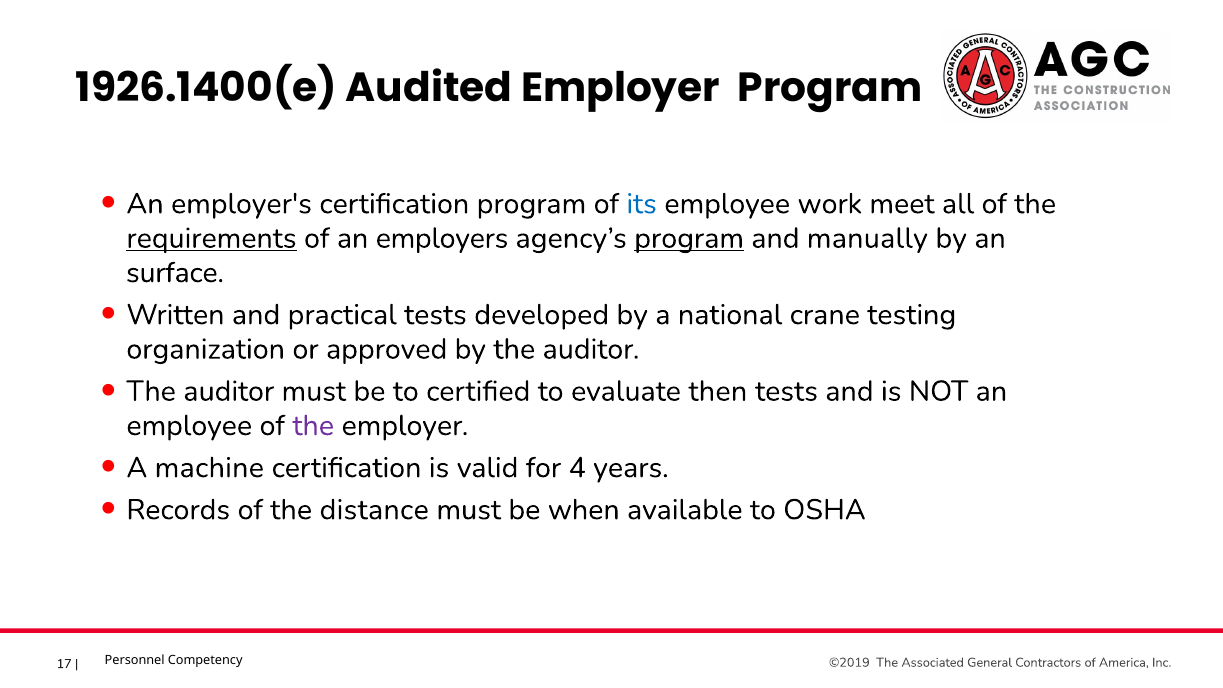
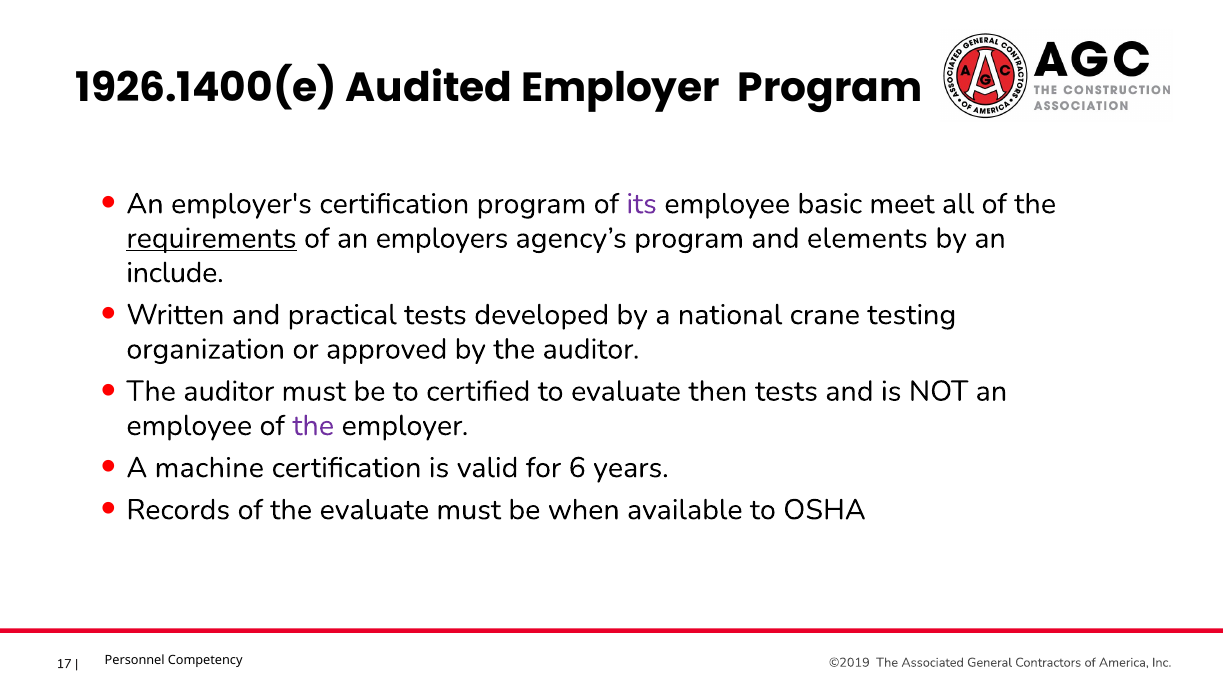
its colour: blue -> purple (642, 204)
work: work -> basic (830, 204)
program underline: present -> none (689, 238)
manually: manually -> elements (867, 238)
surface: surface -> include (175, 273)
4: 4 -> 6 (577, 468)
the distance: distance -> evaluate (374, 510)
